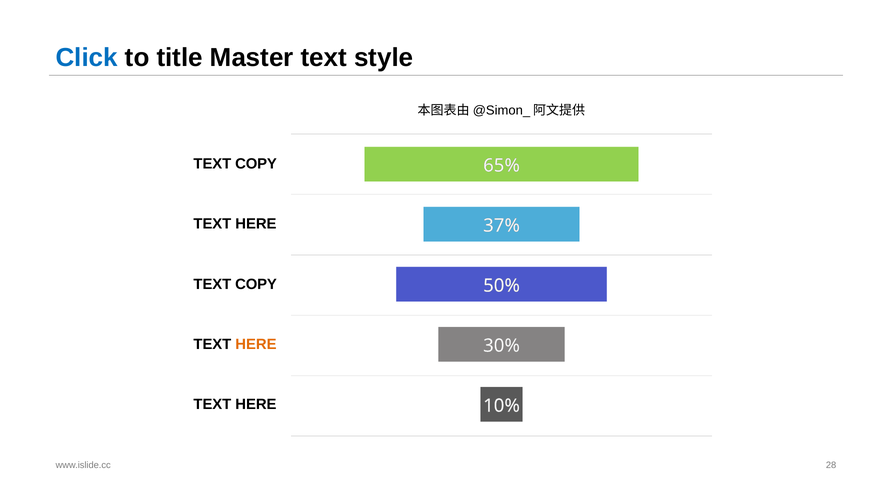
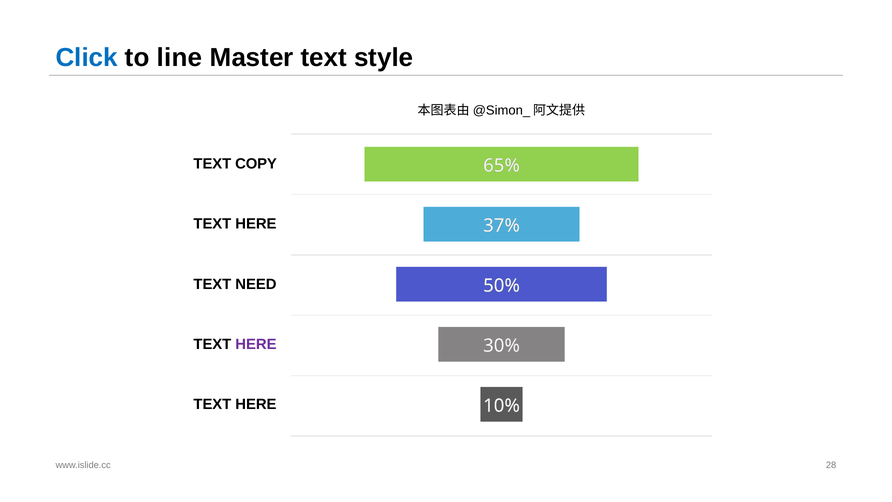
title: title -> line (179, 58)
COPY: COPY -> NEED (256, 284)
HERE colour: orange -> purple (256, 344)
